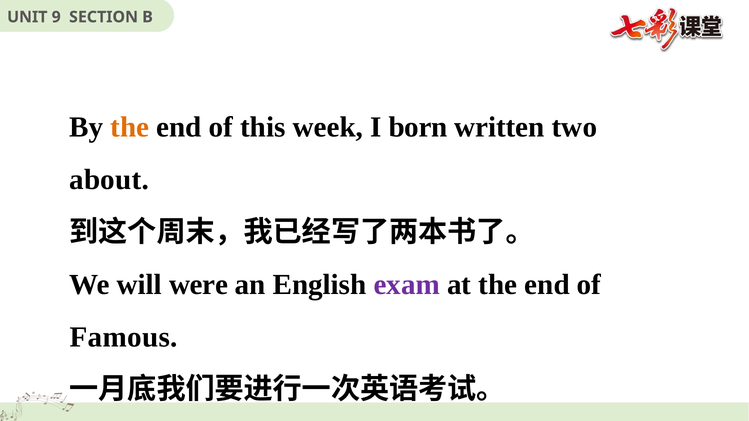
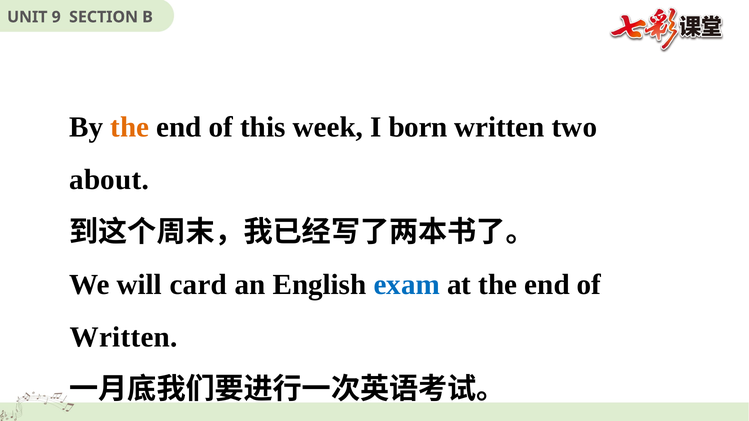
were: were -> card (198, 285)
exam colour: purple -> blue (407, 285)
Famous: Famous -> Written (124, 337)
